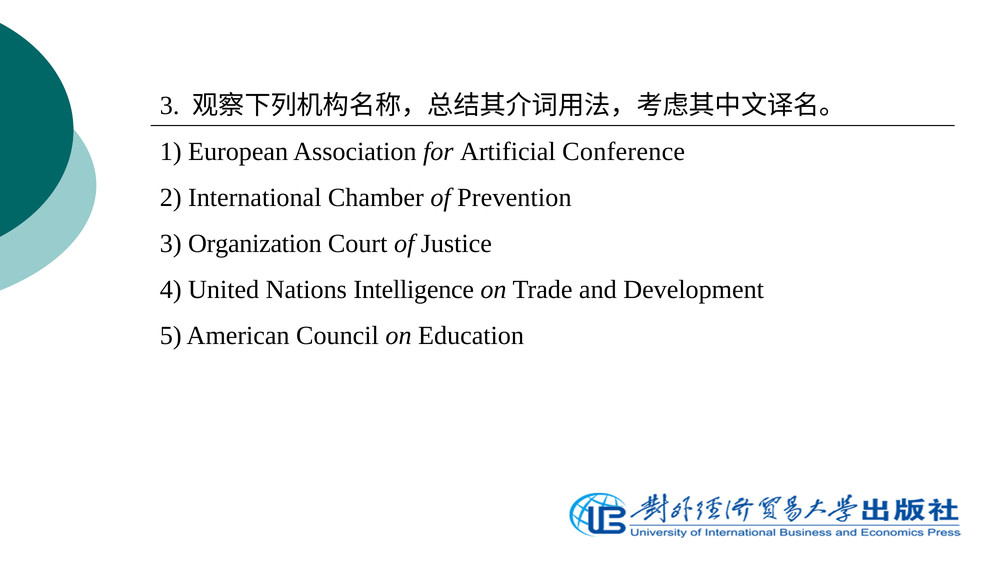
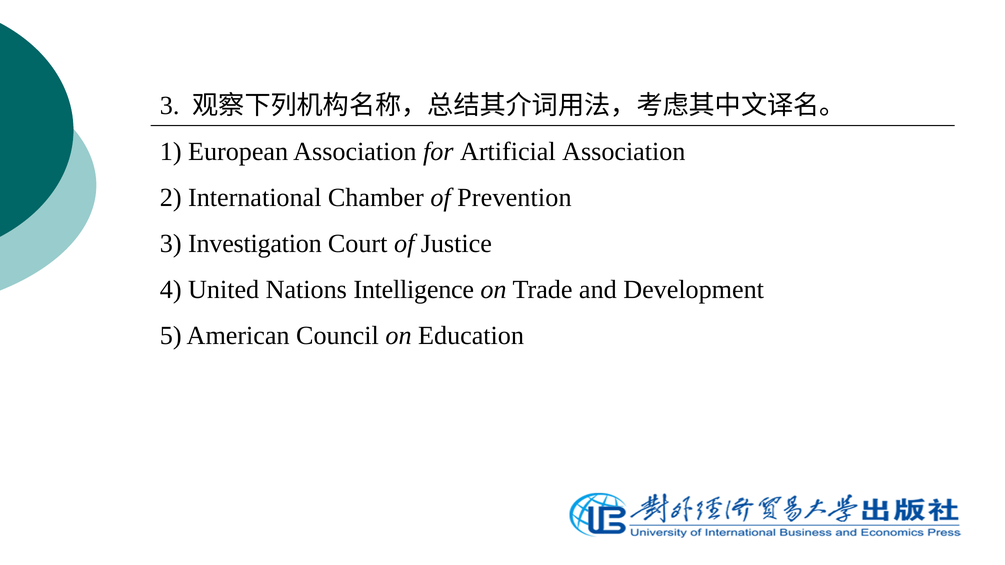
Artificial Conference: Conference -> Association (624, 152)
Organization: Organization -> Investigation (255, 244)
